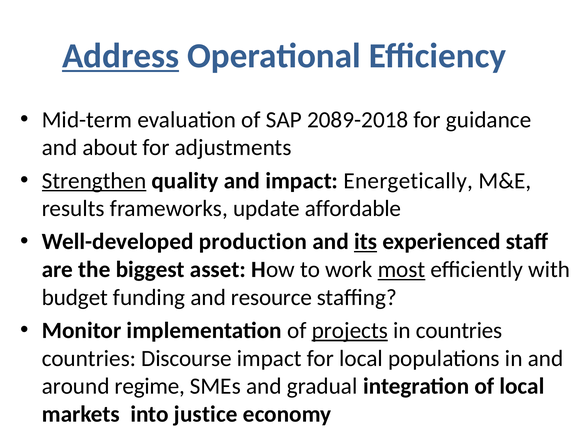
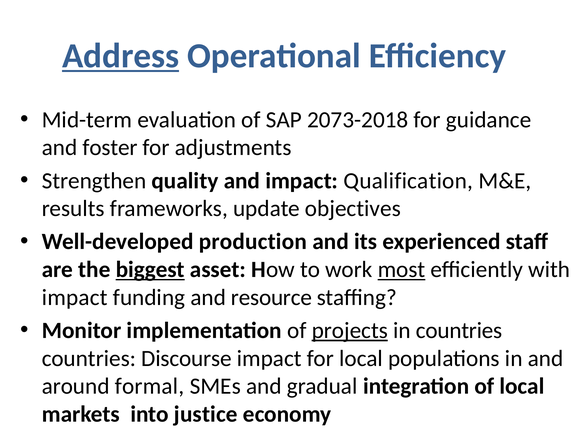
2089-2018: 2089-2018 -> 2073-2018 (358, 120)
about: about -> foster (110, 148)
Strengthen underline: present -> none (94, 181)
Energetically: Energetically -> Qualification (408, 181)
affordable: affordable -> objectives (353, 208)
its underline: present -> none (366, 241)
biggest underline: none -> present (150, 269)
budget: budget -> impact (75, 297)
regime: regime -> formal (150, 386)
